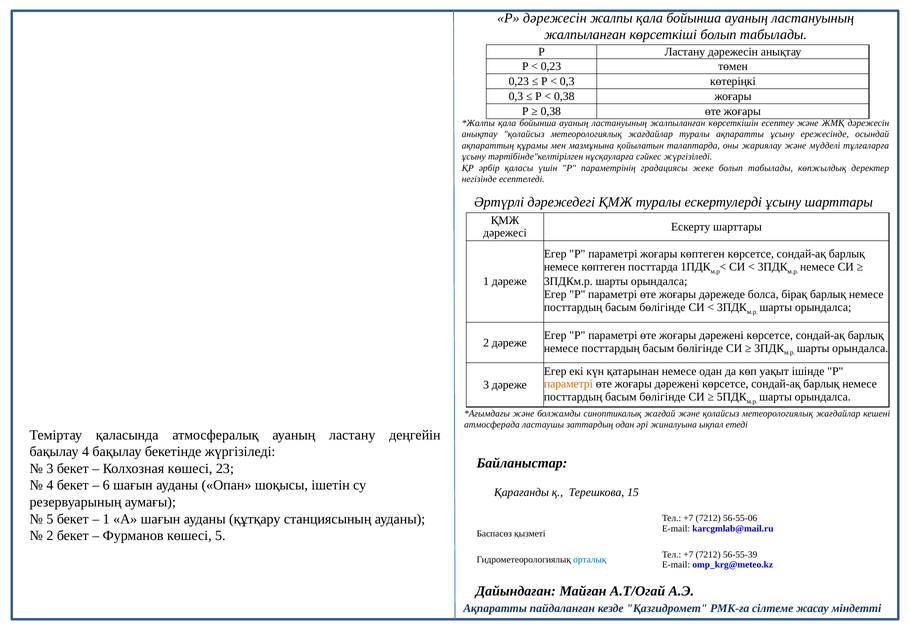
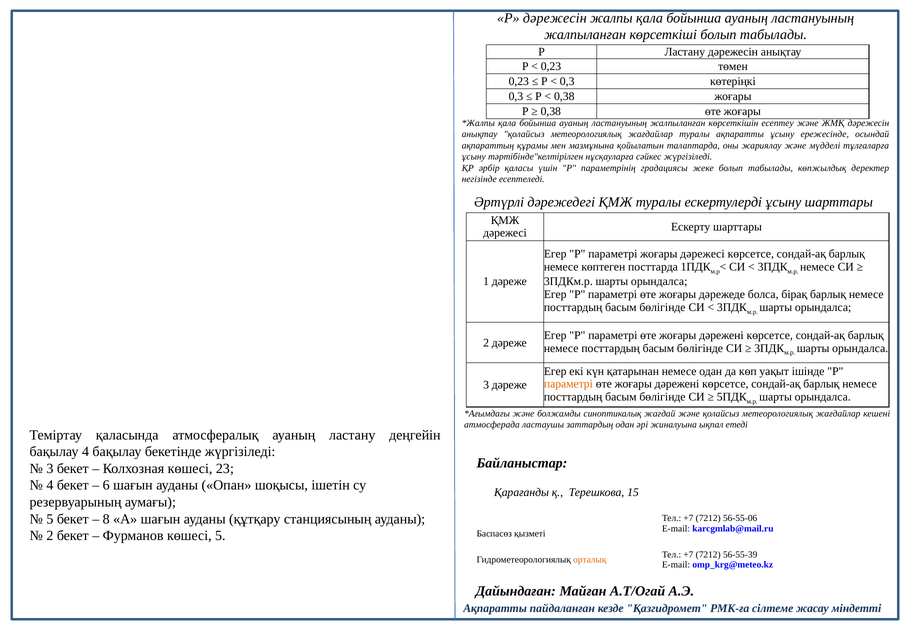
жоғары көптеген: көптеген -> дәрежесі (702, 254)
1: 1 -> 8 (106, 519)
орталық colour: blue -> orange (590, 560)
